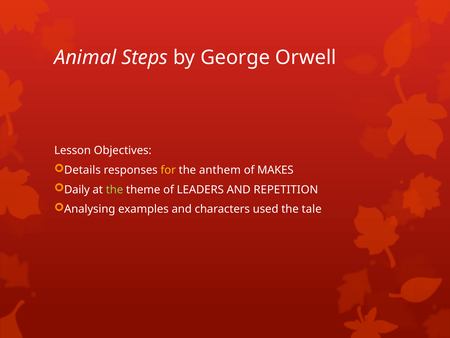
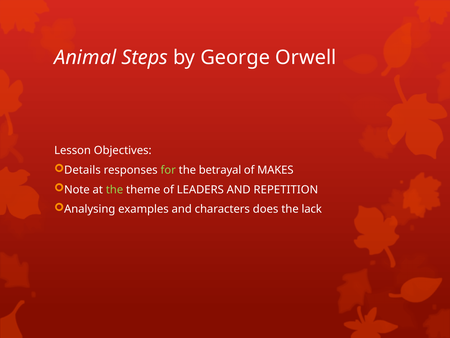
for colour: yellow -> light green (168, 170)
anthem: anthem -> betrayal (220, 170)
Daily: Daily -> Note (77, 189)
used: used -> does (266, 209)
tale: tale -> lack (312, 209)
